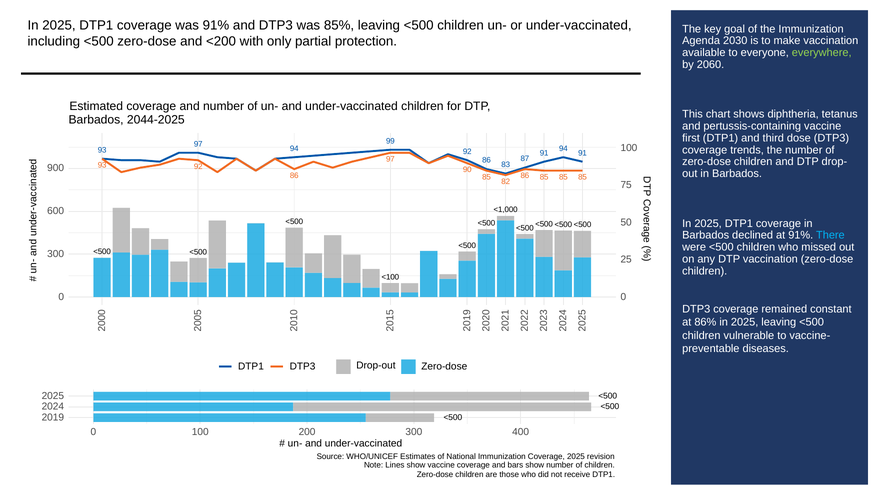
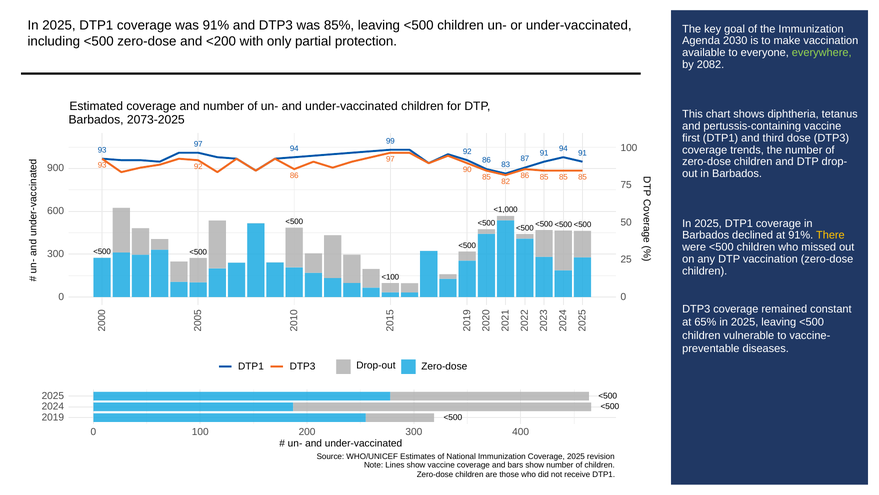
2060: 2060 -> 2082 (710, 64)
2044-2025: 2044-2025 -> 2073-2025 (156, 120)
There colour: light blue -> yellow (830, 235)
86%: 86% -> 65% (705, 322)
